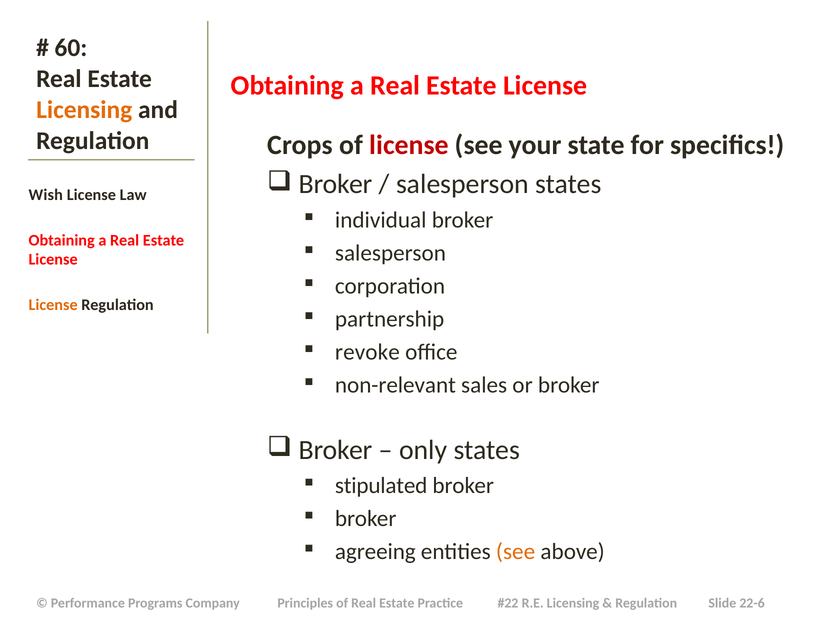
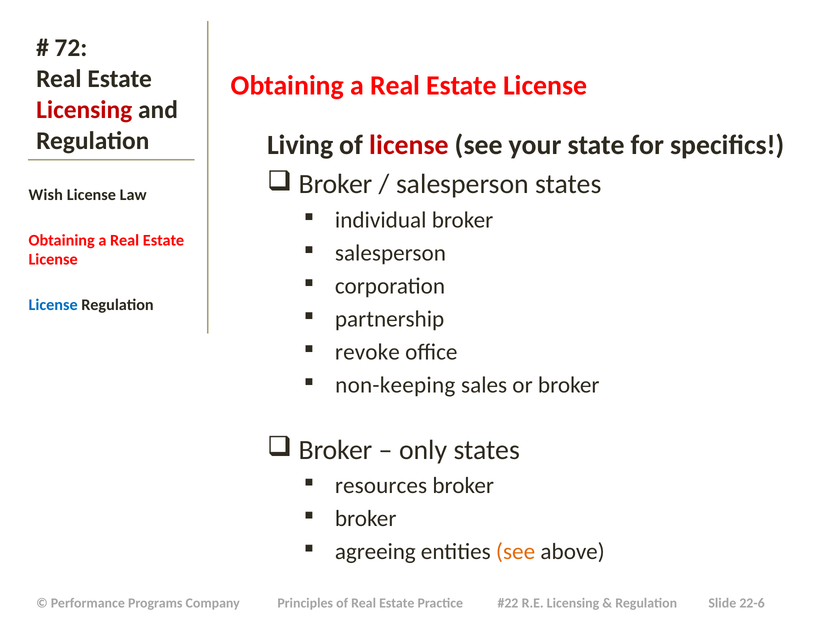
60: 60 -> 72 (71, 48)
Licensing colour: orange -> red (84, 110)
Crops: Crops -> Living (300, 145)
License colour: orange -> blue (53, 305)
non-relevant: non-relevant -> non-keeping (395, 385)
stipulated: stipulated -> resources (381, 486)
